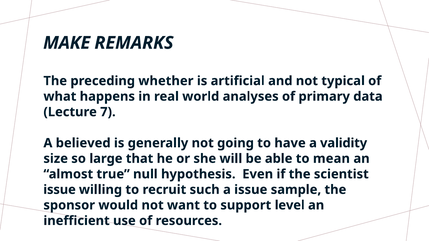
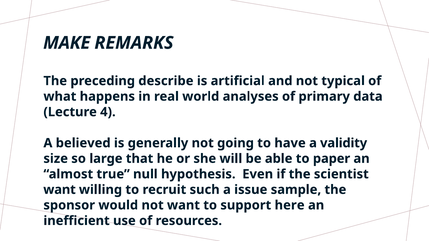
whether: whether -> describe (166, 81)
7: 7 -> 4 (108, 112)
mean: mean -> paper (332, 159)
issue: issue -> want (60, 190)
level: level -> here (290, 205)
